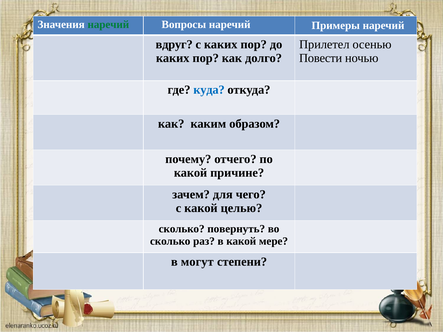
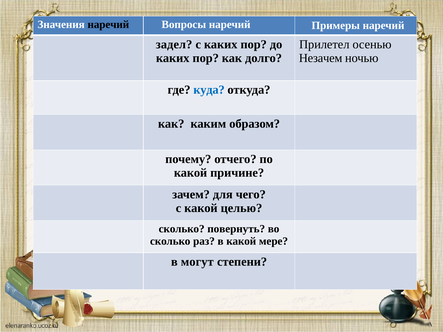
наречий colour: green -> black (108, 25)
вдруг: вдруг -> задел (174, 44)
Повести: Повести -> Незачем (321, 58)
